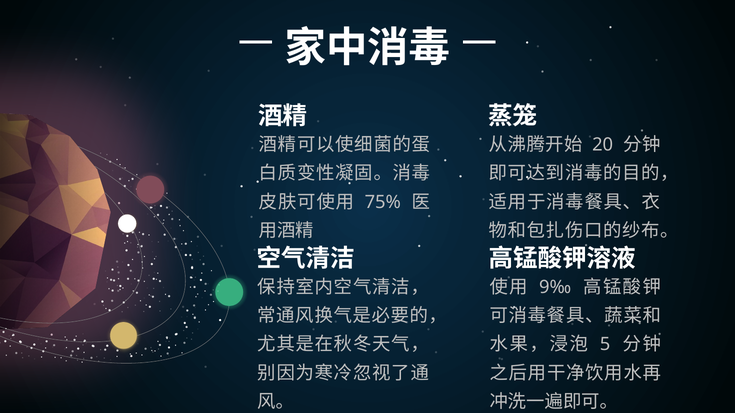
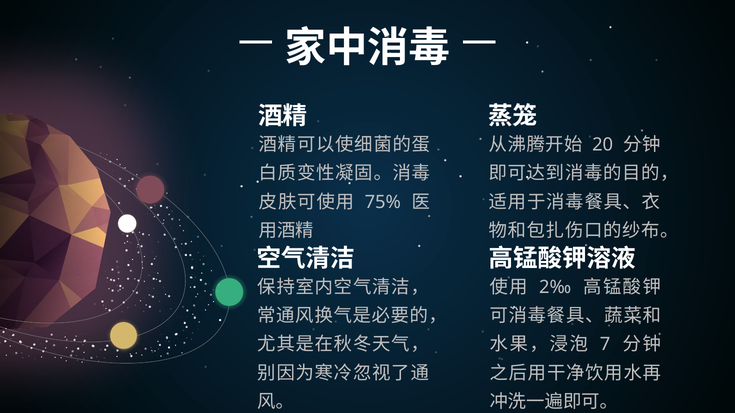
9‰: 9‰ -> 2‰ (555, 287)
5: 5 -> 7 (605, 345)
